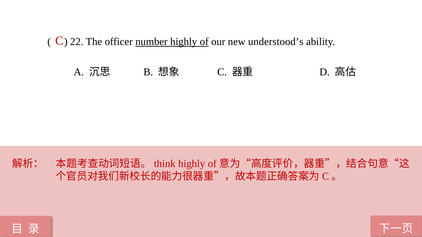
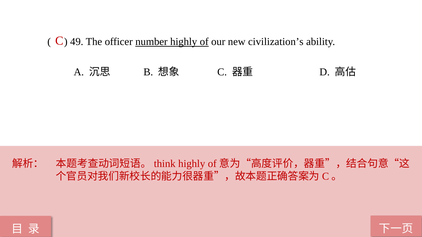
22: 22 -> 49 (77, 42)
understood’s: understood’s -> civilization’s (276, 42)
